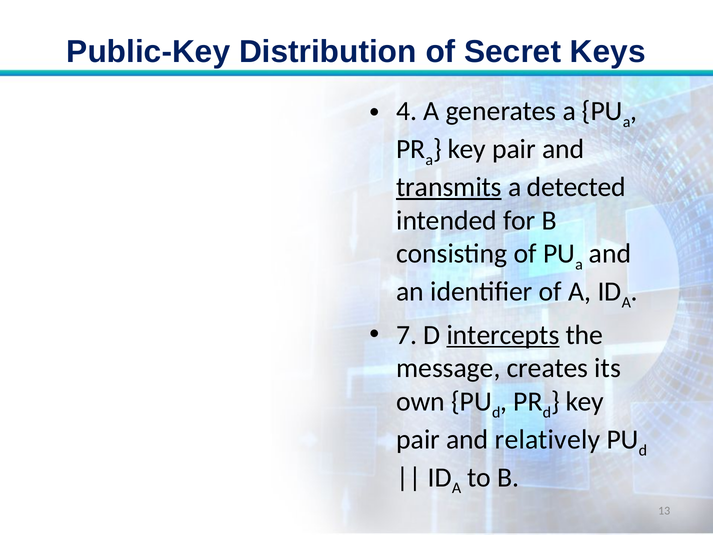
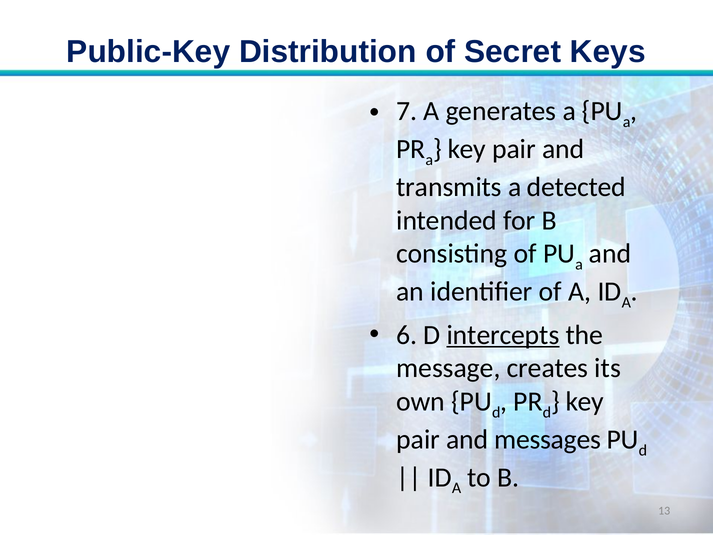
4: 4 -> 7 (407, 111)
transmits underline: present -> none (449, 187)
7: 7 -> 6 (407, 335)
relatively: relatively -> messages (548, 439)
